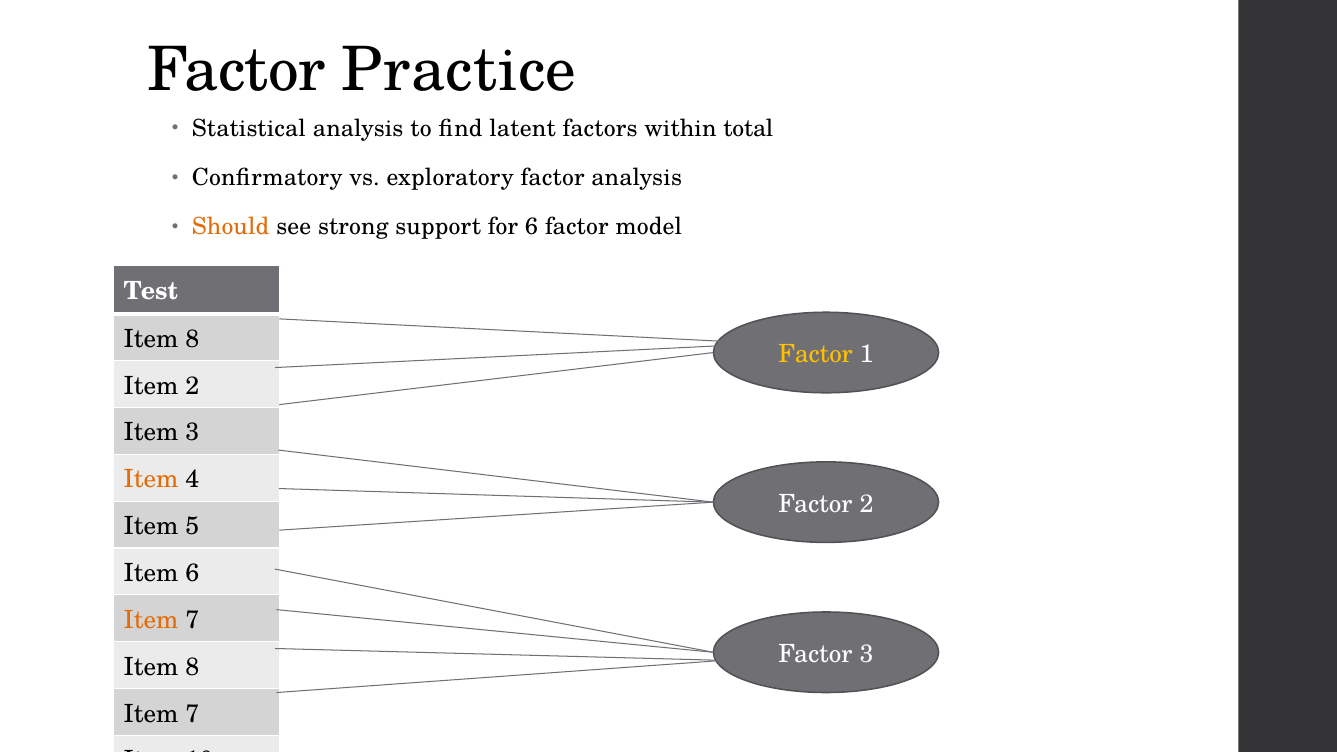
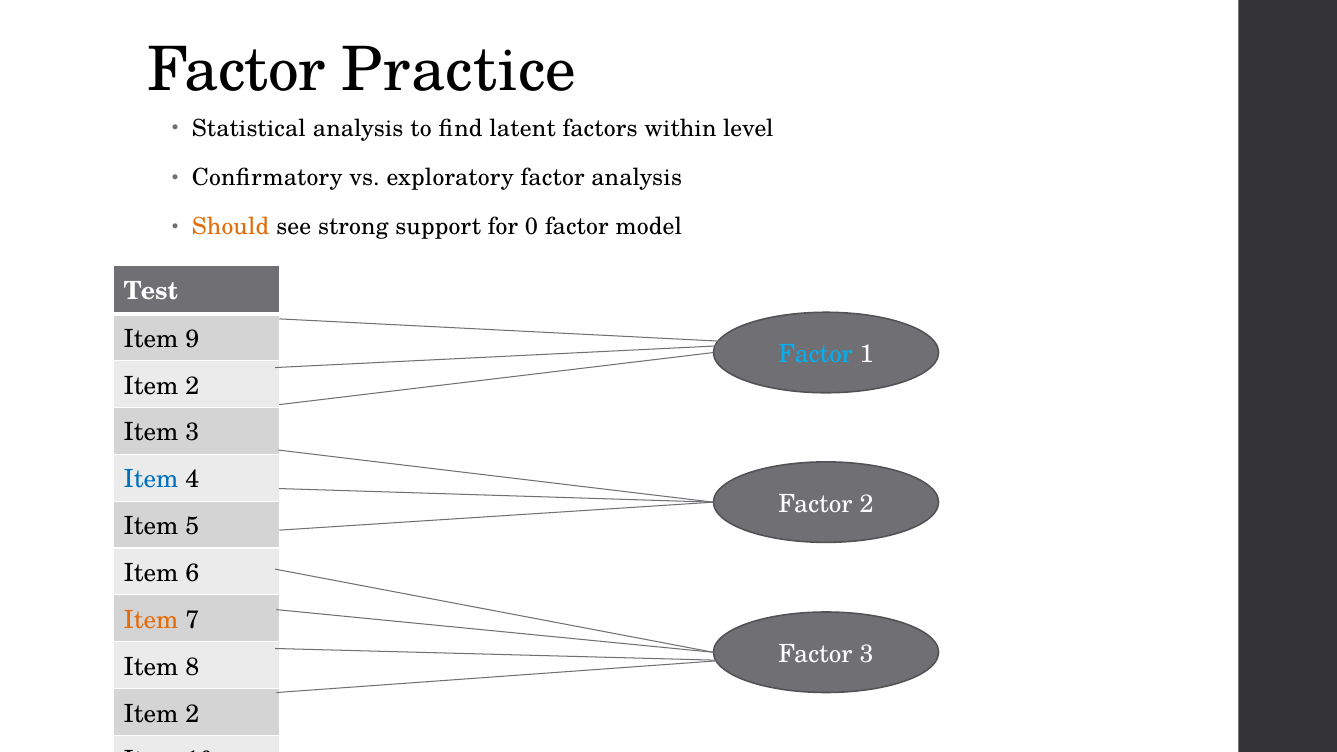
total: total -> level (748, 128)
for 6: 6 -> 0 (532, 227)
8: 8 -> 9 (192, 339)
Factor colour: yellow -> light blue (816, 354)
Item colour: orange -> blue (151, 480)
7: 7 -> 2 (192, 714)
